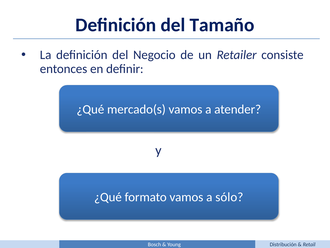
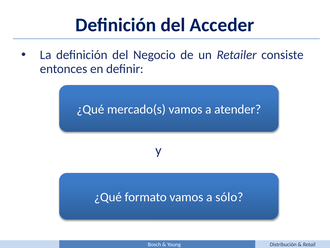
Tamaño: Tamaño -> Acceder (222, 25)
